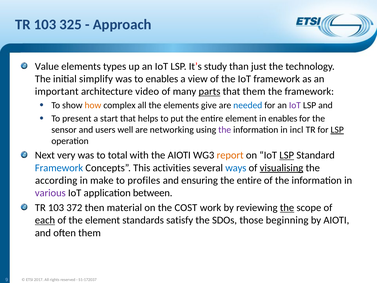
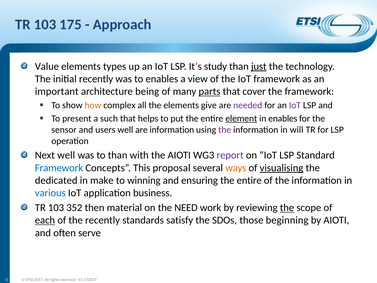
325: 325 -> 175 (71, 25)
just underline: none -> present (259, 66)
initial simplify: simplify -> recently (96, 79)
video: video -> being (147, 91)
that them: them -> cover (254, 91)
needed colour: blue -> purple (248, 105)
start: start -> such (109, 118)
element underline: none -> present (241, 118)
are networking: networking -> information (172, 130)
incl: incl -> will (297, 130)
LSP underline: present -> none (337, 130)
Next very: very -> well (66, 155)
to total: total -> than (118, 155)
report colour: orange -> purple (230, 155)
LSP underline: present -> none (287, 155)
activities: activities -> proposal (172, 168)
ways colour: blue -> orange (236, 168)
according: according -> dedicated (56, 180)
profiles: profiles -> winning (144, 180)
various colour: purple -> blue (50, 193)
between: between -> business (153, 193)
372: 372 -> 352 (74, 207)
COST: COST -> NEED (186, 207)
the element: element -> recently (103, 220)
often them: them -> serve (90, 233)
